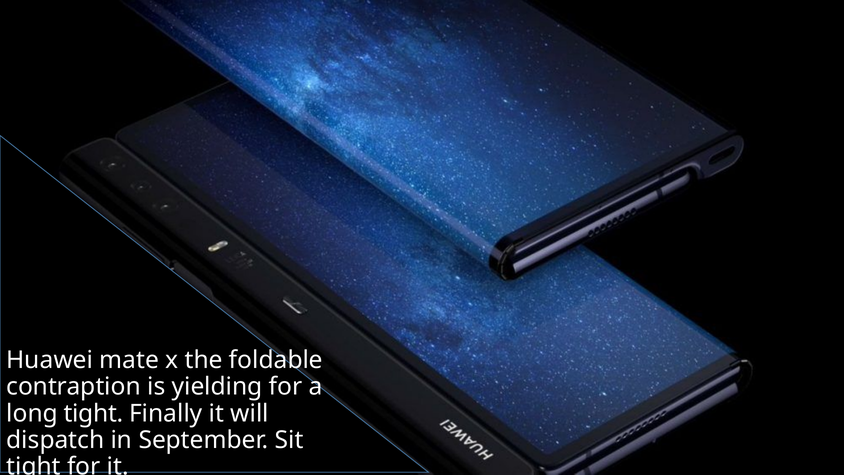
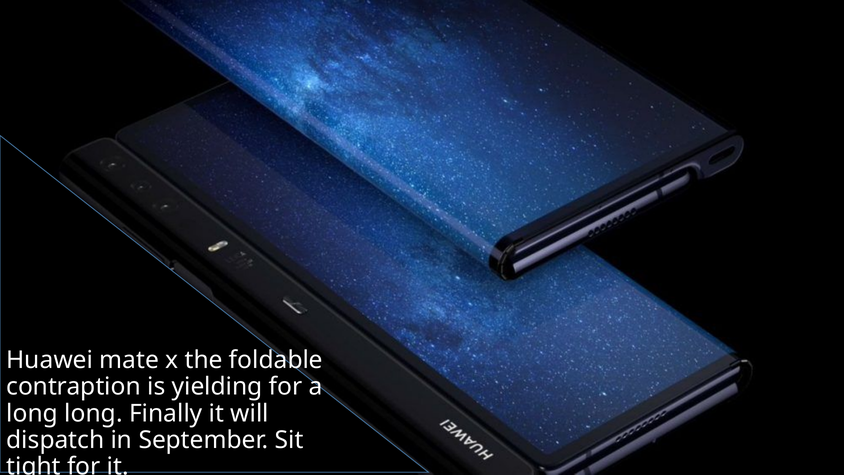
long tight: tight -> long (93, 413)
